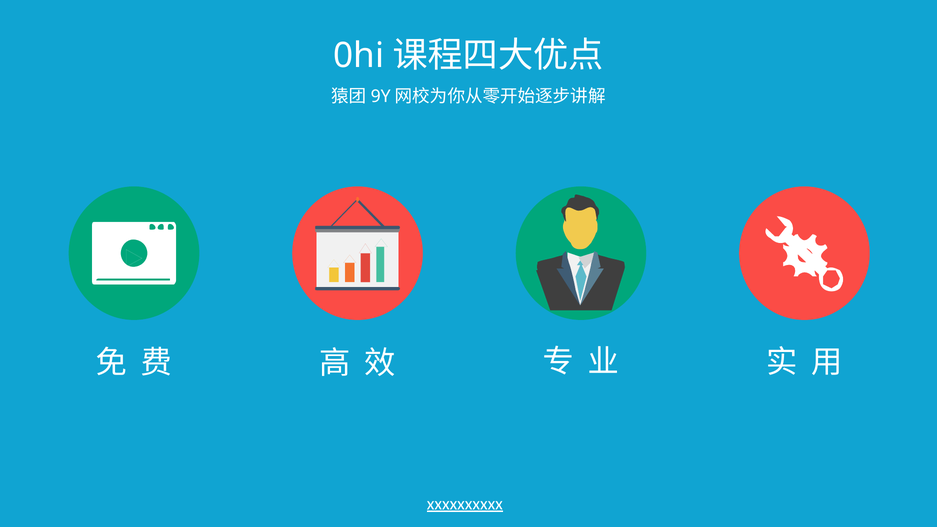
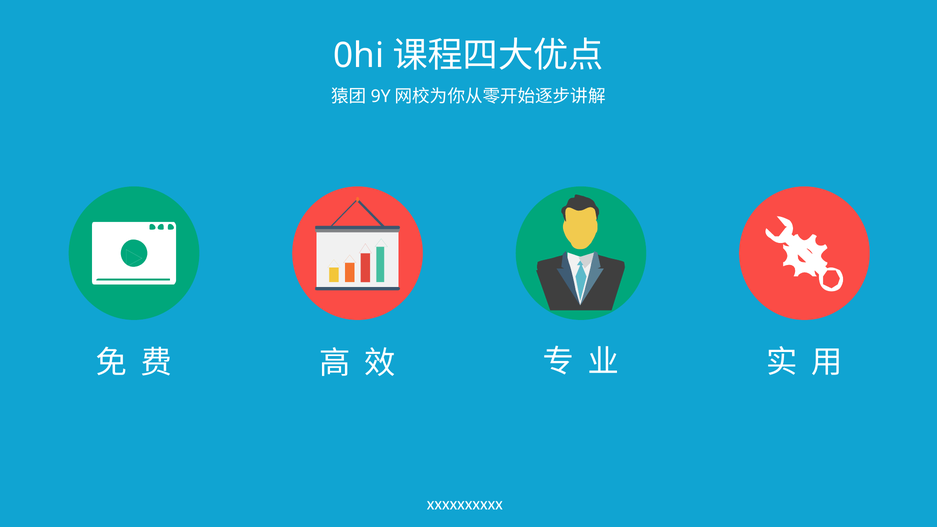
xxxxxxxxxx underline: present -> none (465, 504)
